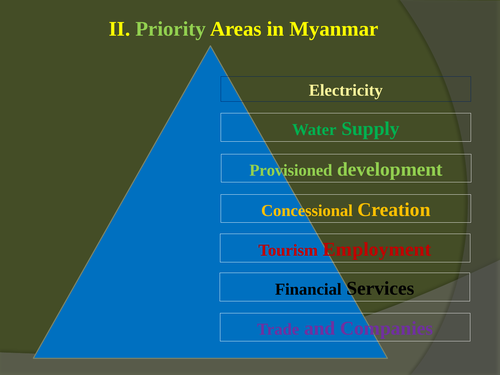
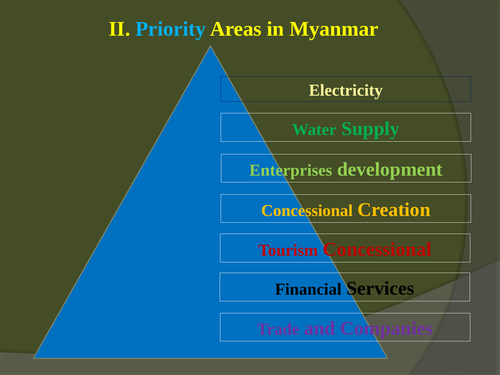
Priority colour: light green -> light blue (171, 29)
Provisioned: Provisioned -> Enterprises (291, 170)
Tourism Employment: Employment -> Concessional (377, 249)
